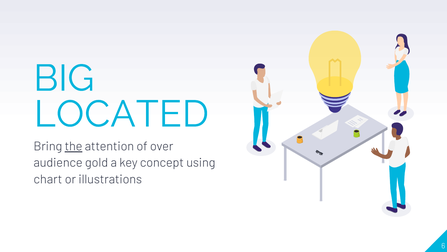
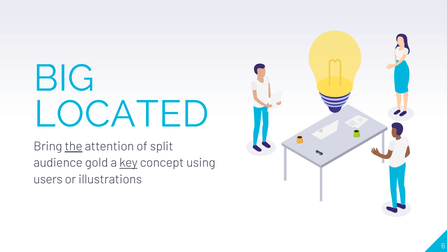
over: over -> split (162, 146)
key underline: none -> present (128, 163)
chart: chart -> users (48, 179)
